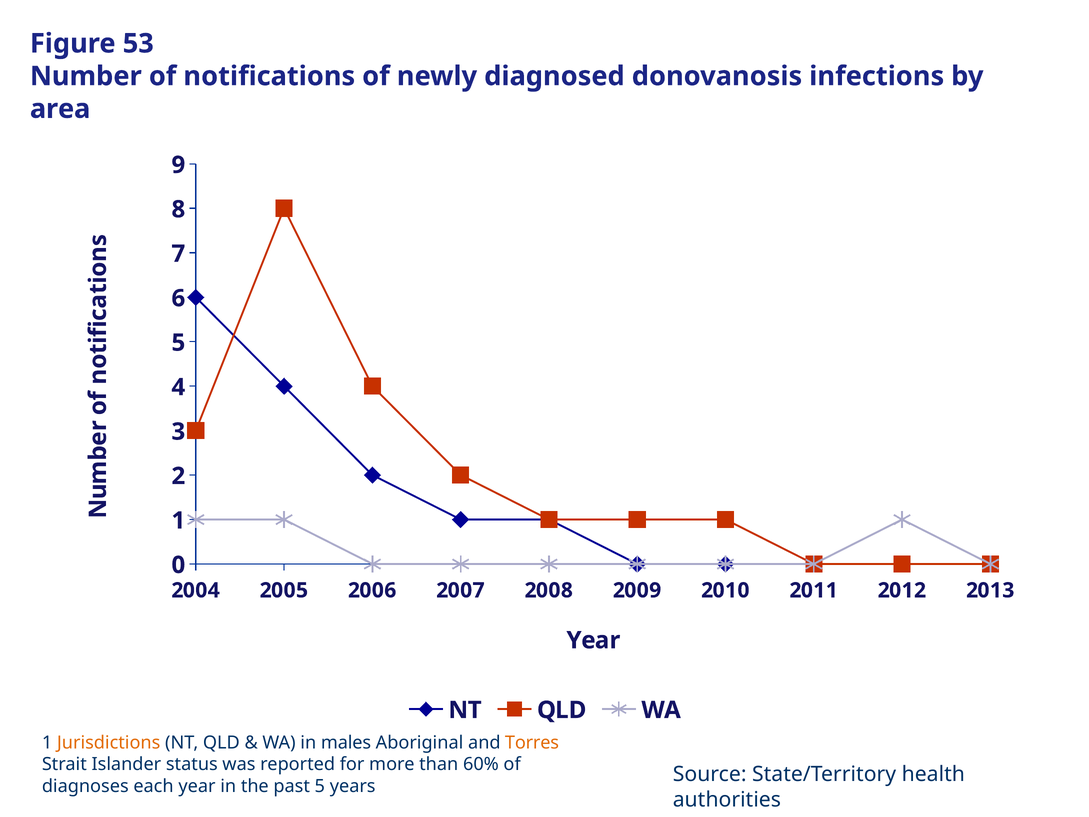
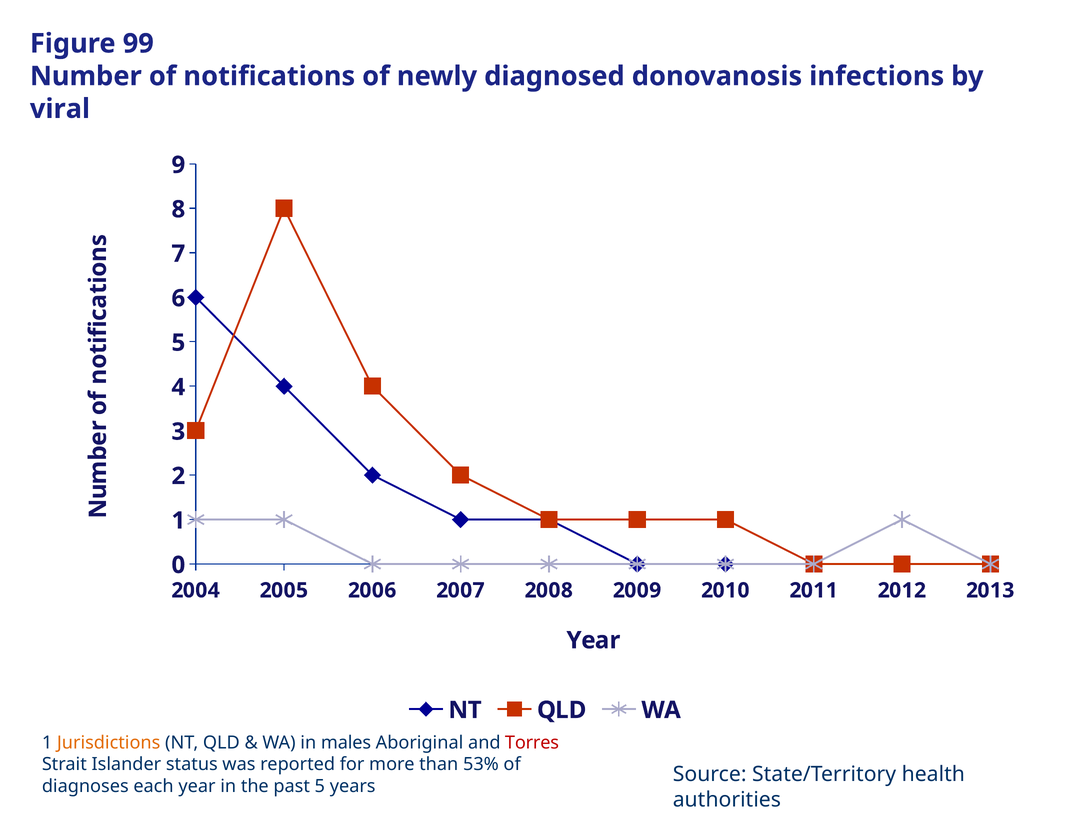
53: 53 -> 99 (138, 44)
area: area -> viral (60, 109)
Torres colour: orange -> red (532, 742)
60%: 60% -> 53% (481, 764)
